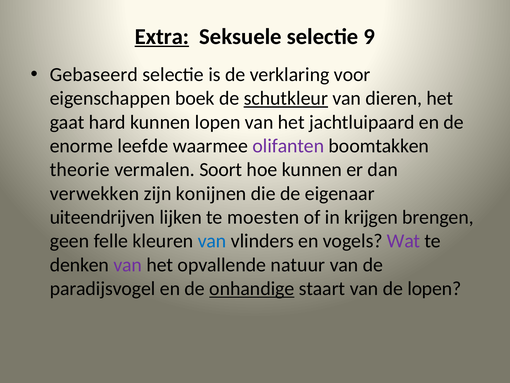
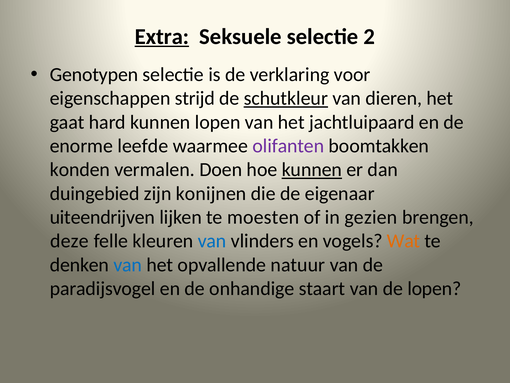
9: 9 -> 2 (369, 37)
Gebaseerd: Gebaseerd -> Genotypen (94, 75)
boek: boek -> strijd (195, 98)
theorie: theorie -> konden (80, 170)
Soort: Soort -> Doen (221, 170)
kunnen underline: none -> present (312, 170)
verwekken: verwekken -> duingebied (95, 193)
krijgen: krijgen -> gezien (371, 217)
geen: geen -> deze (69, 241)
Wat colour: purple -> orange (404, 241)
van colour: purple -> blue (128, 265)
onhandige underline: present -> none (252, 288)
